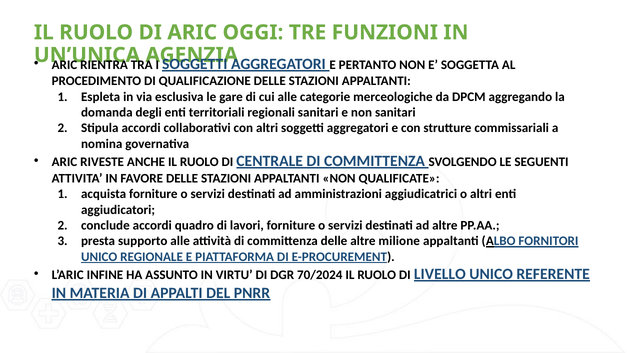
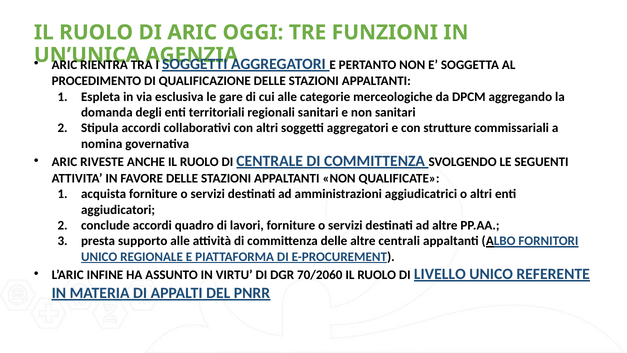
milione: milione -> centrali (399, 241)
70/2024: 70/2024 -> 70/2060 (320, 275)
